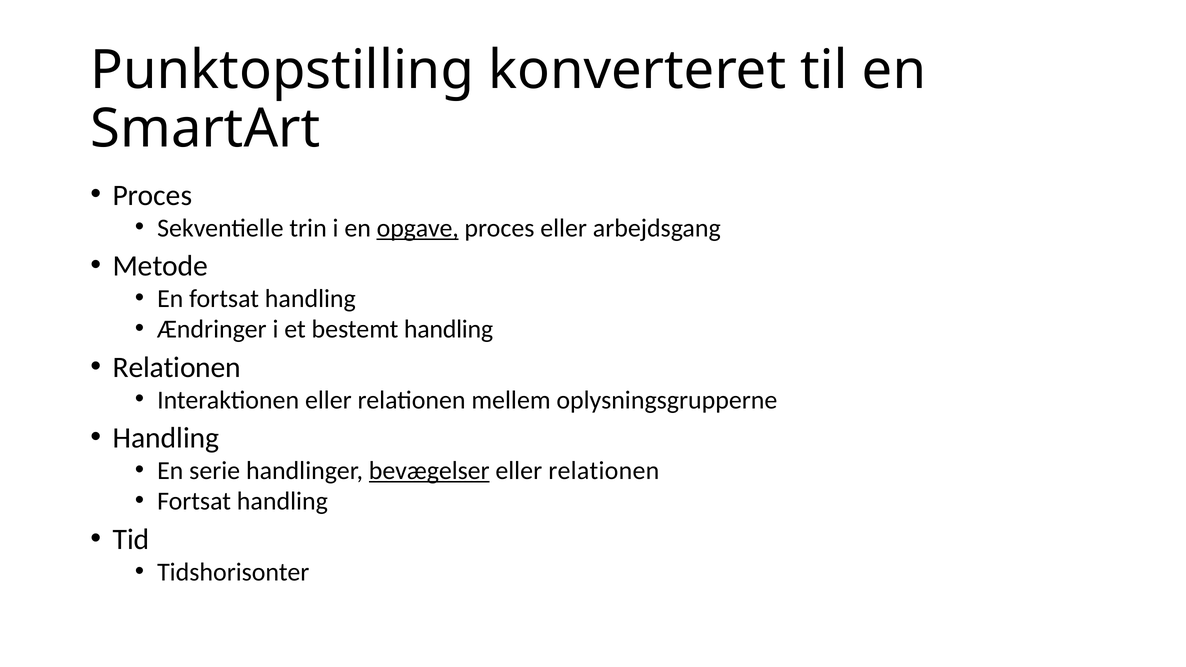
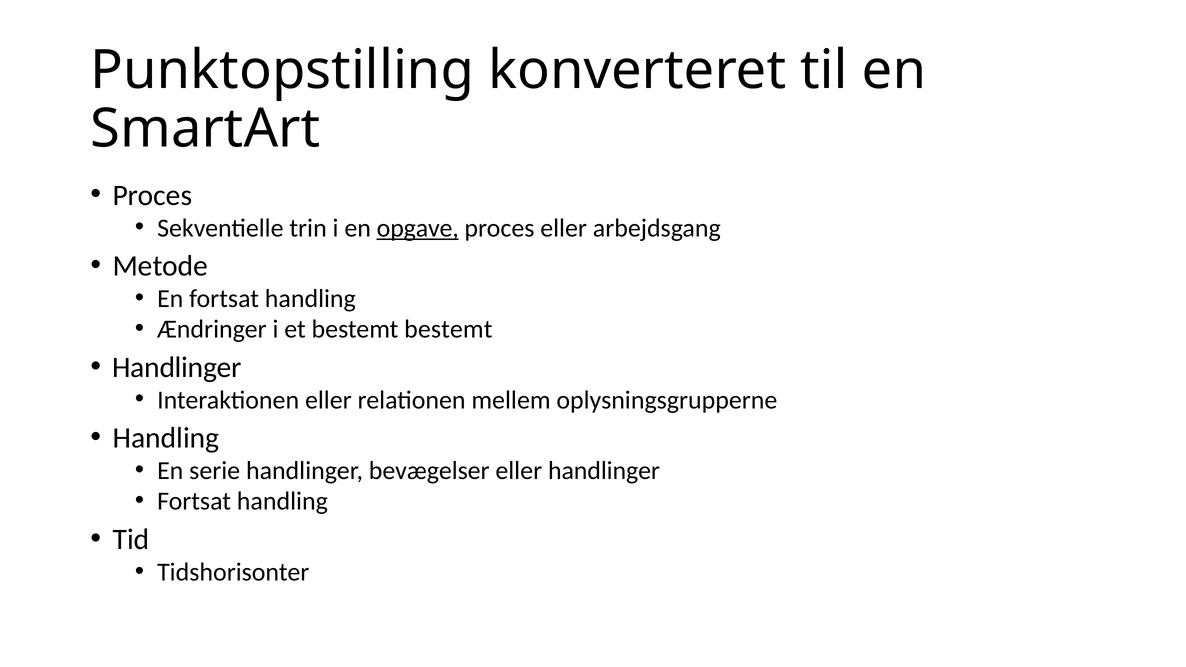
bestemt handling: handling -> bestemt (448, 329)
Relationen: Relationen -> Handlinger (177, 367)
bevægelser underline: present -> none (429, 471)
relationen: relationen -> handlinger (604, 471)
